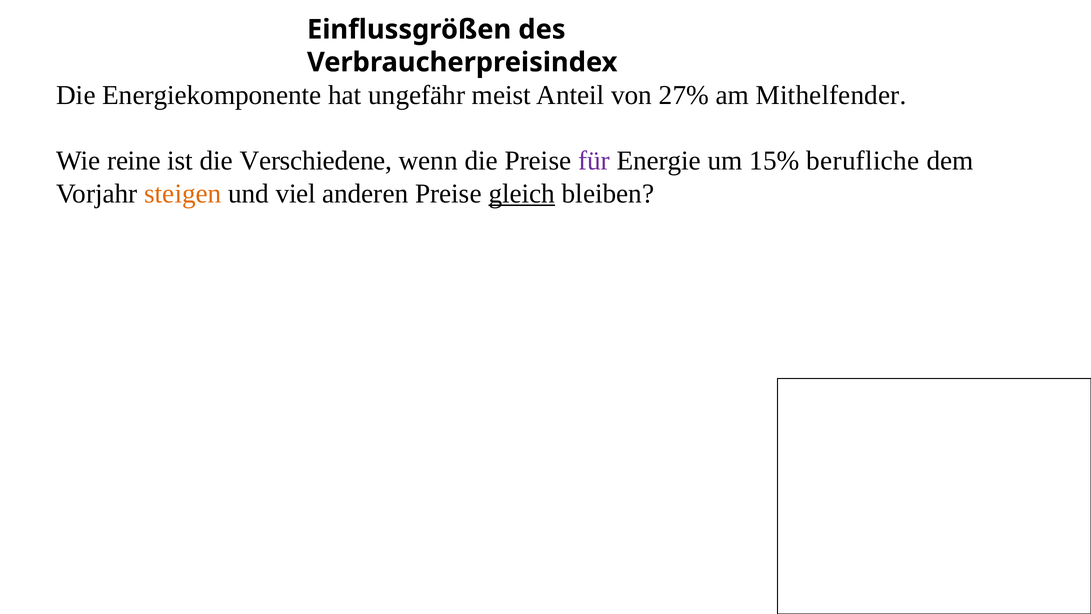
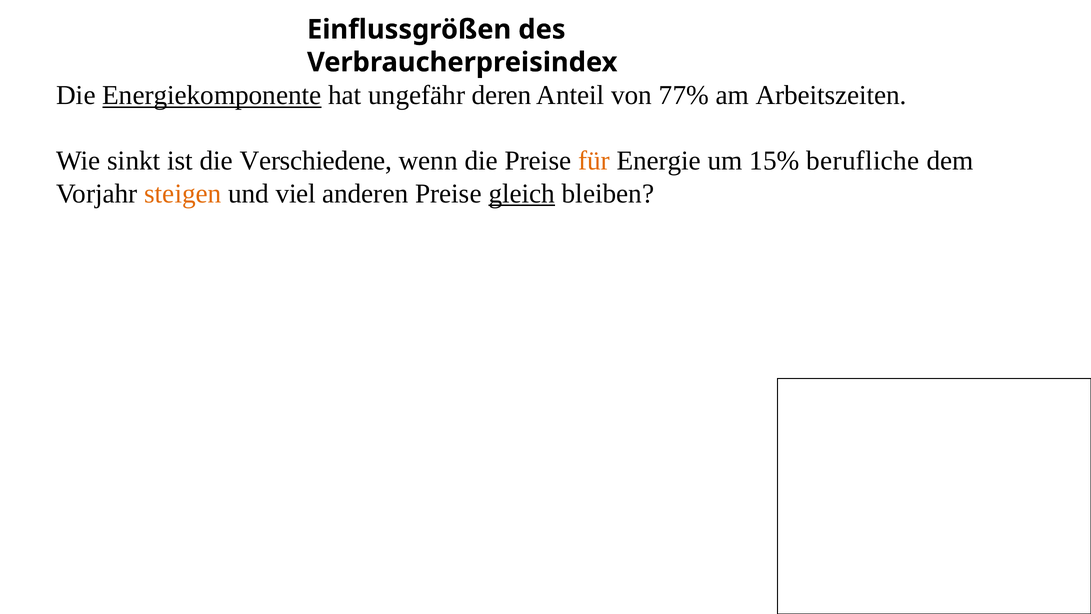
Energiekomponente underline: none -> present (212, 95)
meist: meist -> deren (502, 95)
27%: 27% -> 77% (684, 95)
Mithelfender: Mithelfender -> Arbeitszeiten (831, 95)
reine: reine -> sinkt (134, 161)
für colour: purple -> orange (594, 161)
